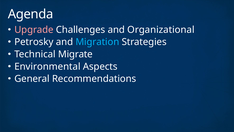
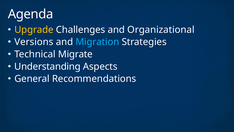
Upgrade colour: pink -> yellow (34, 30)
Petrosky: Petrosky -> Versions (34, 42)
Environmental: Environmental -> Understanding (47, 66)
